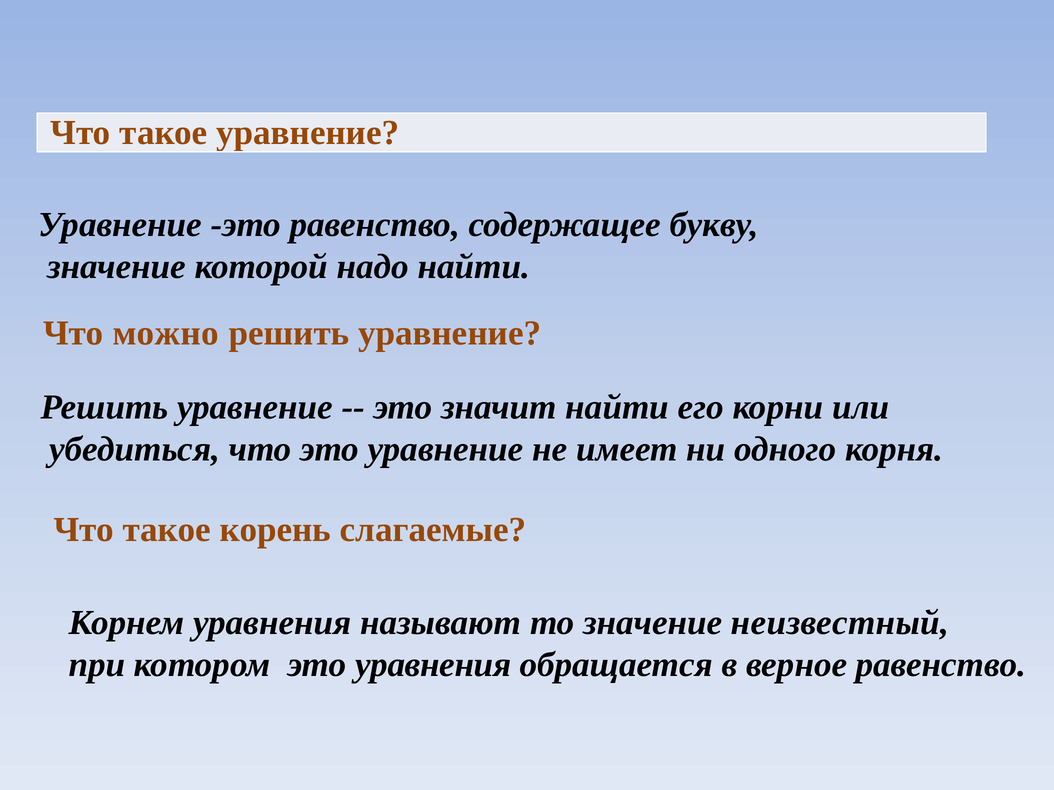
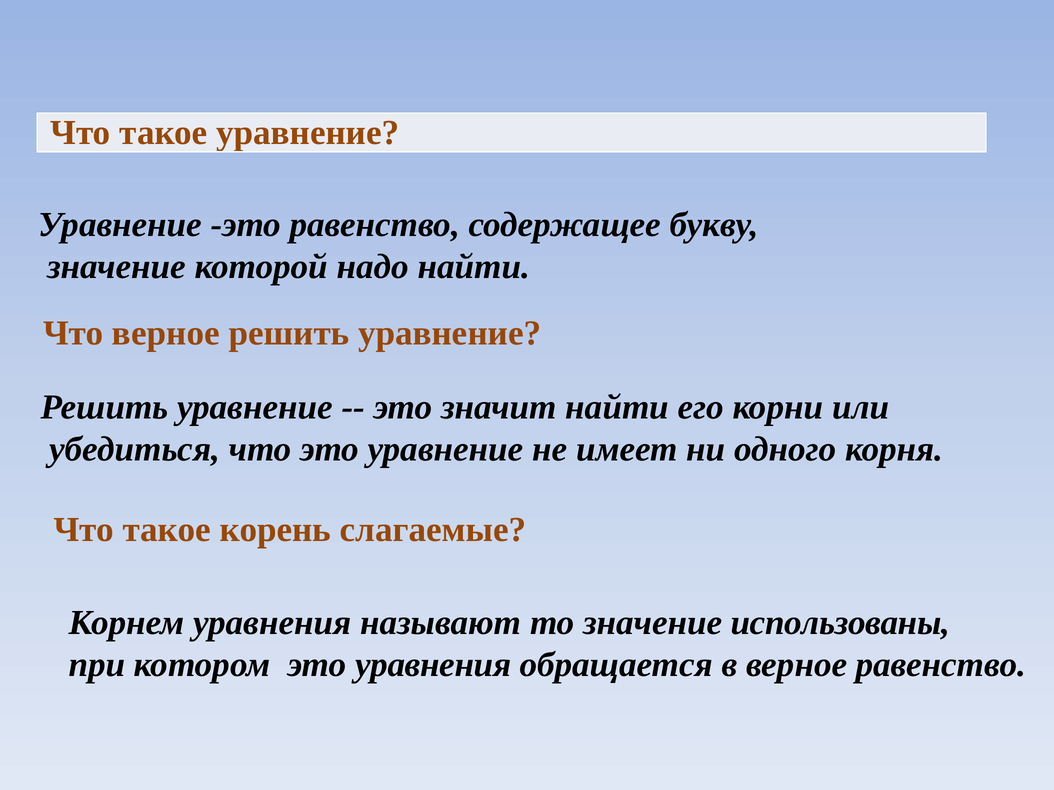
Что можно: можно -> верное (166, 334)
неизвестный: неизвестный -> использованы (840, 623)
